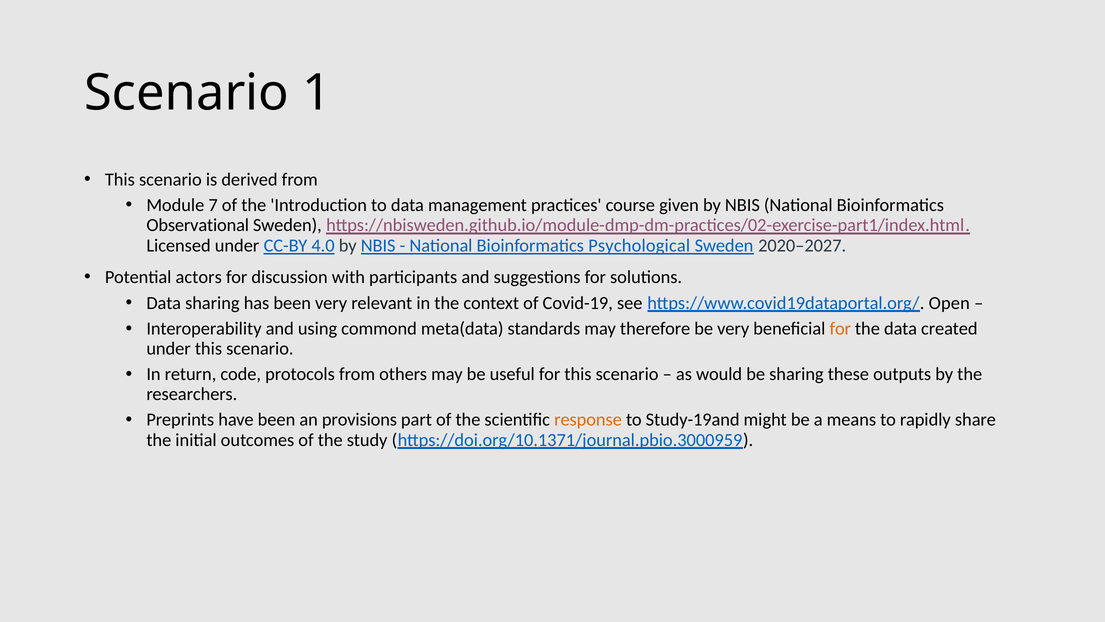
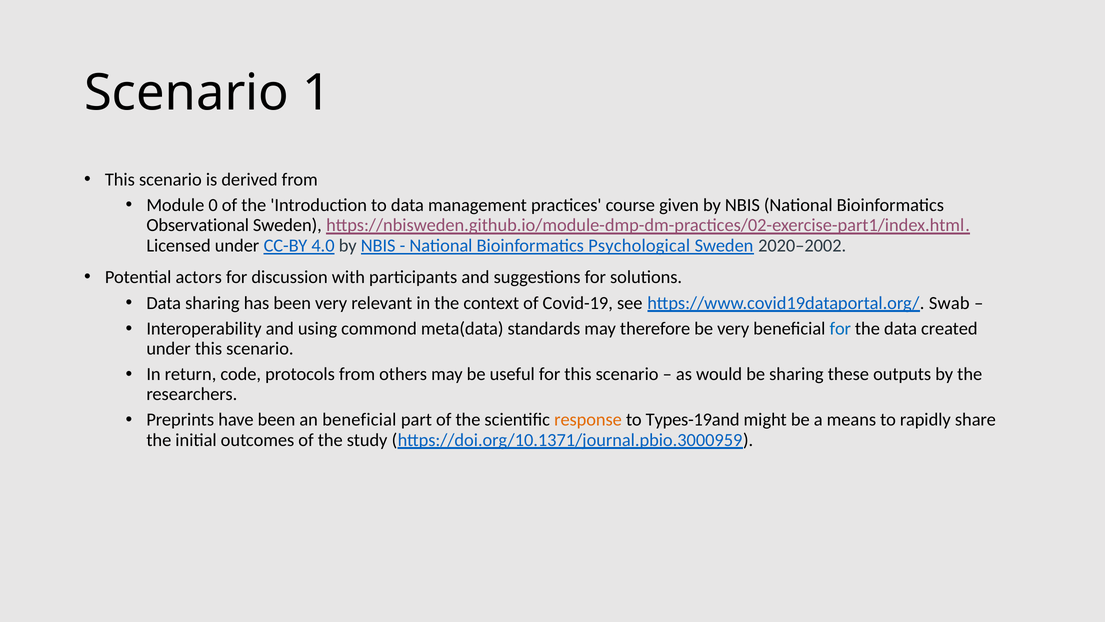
7: 7 -> 0 (213, 205)
2020–2027: 2020–2027 -> 2020–2002 (802, 245)
Open: Open -> Swab (949, 303)
for colour: orange -> blue (840, 329)
an provisions: provisions -> beneficial (359, 420)
Study-19and: Study-19and -> Types-19and (693, 420)
